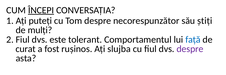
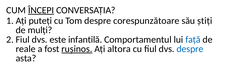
necorespunzător: necorespunzător -> corespunzătoare (146, 21)
tolerant: tolerant -> infantilă (85, 40)
curat: curat -> reale (26, 49)
rușinos underline: none -> present (77, 49)
slujba: slujba -> altora (119, 49)
despre colour: purple -> blue (190, 49)
